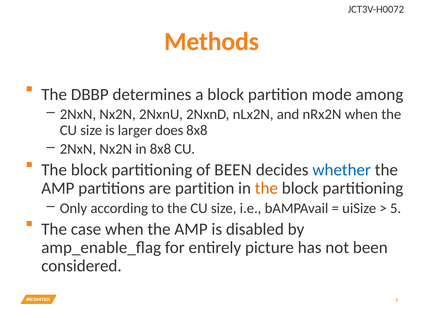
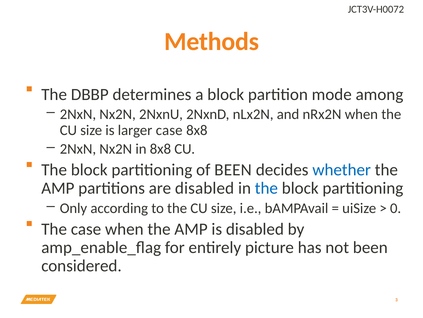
larger does: does -> case (169, 130)
are partition: partition -> disabled (205, 188)
the colour: orange -> blue (266, 188)
5: 5 -> 0 (396, 208)
